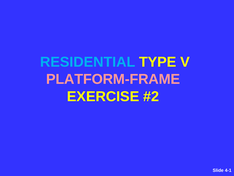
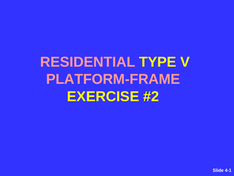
RESIDENTIAL colour: light blue -> pink (88, 62)
